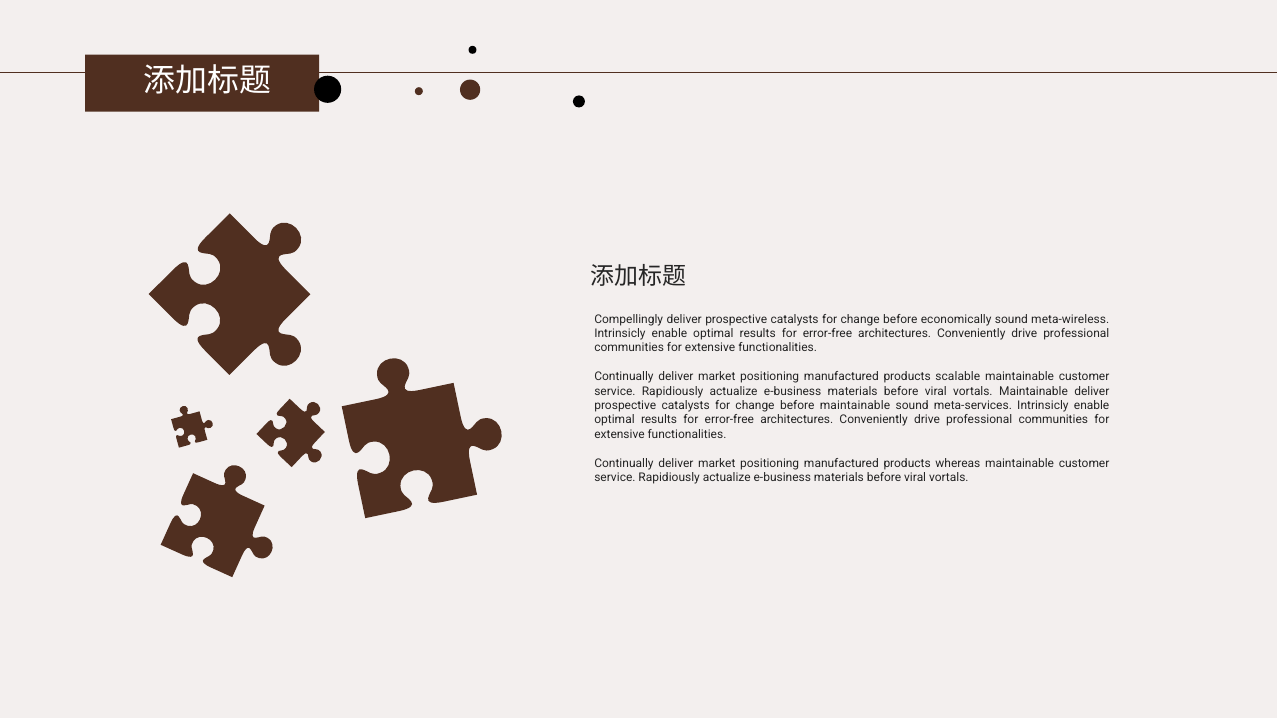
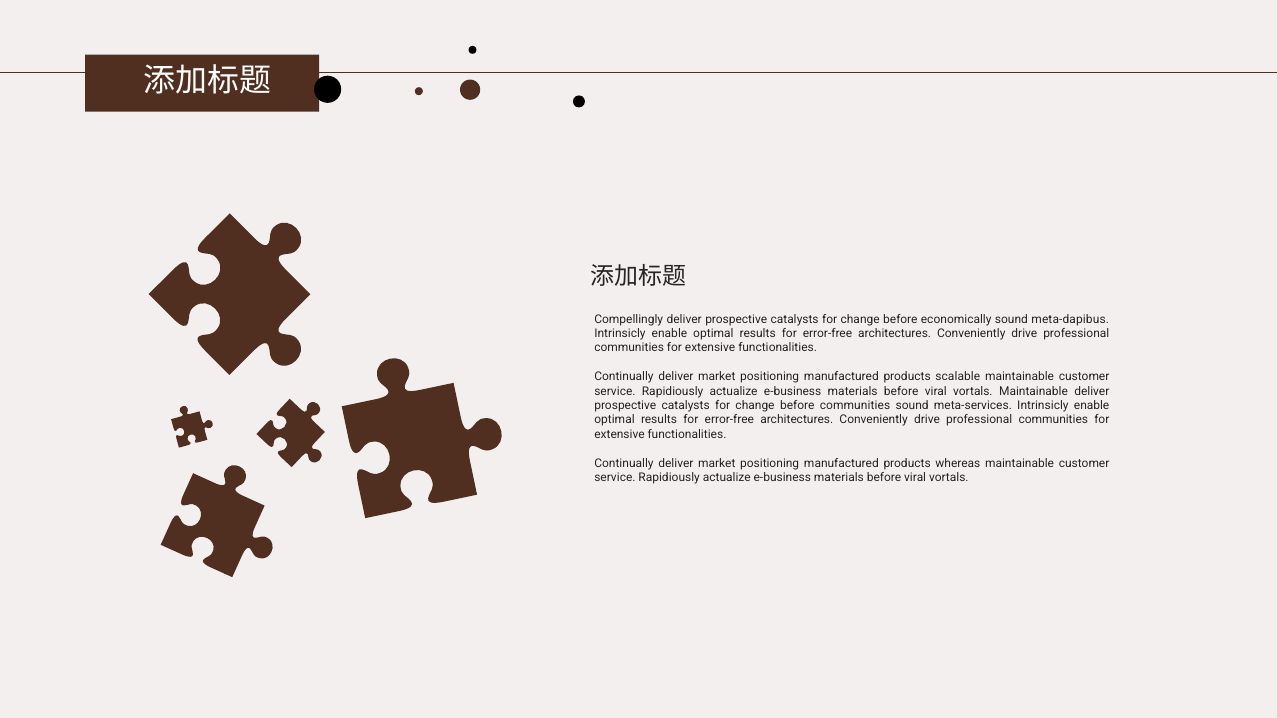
meta-wireless: meta-wireless -> meta-dapibus (1070, 319)
before maintainable: maintainable -> communities (855, 406)
